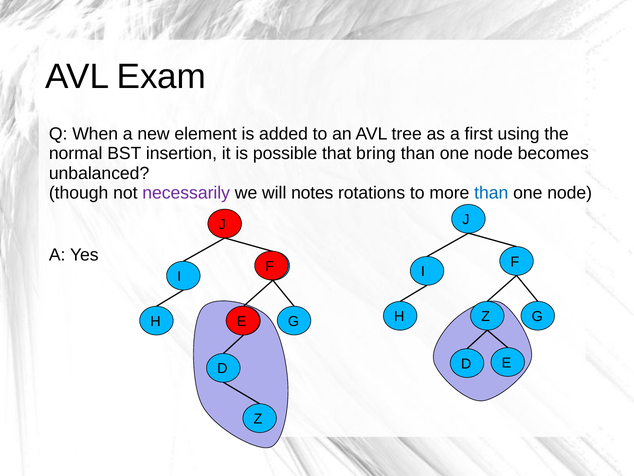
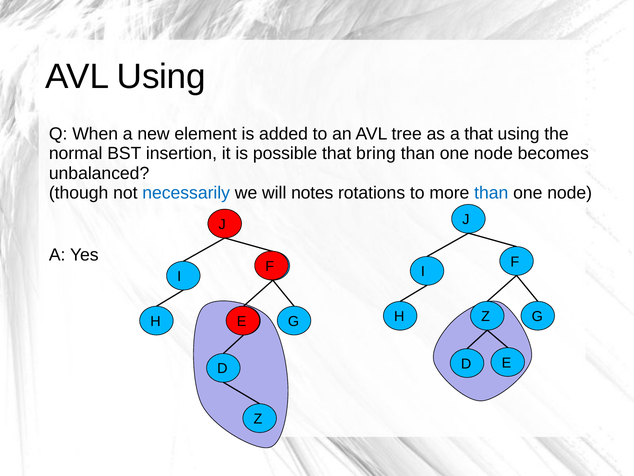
AVL Exam: Exam -> Using (161, 77)
a first: first -> that (479, 134)
necessarily colour: purple -> blue (186, 193)
